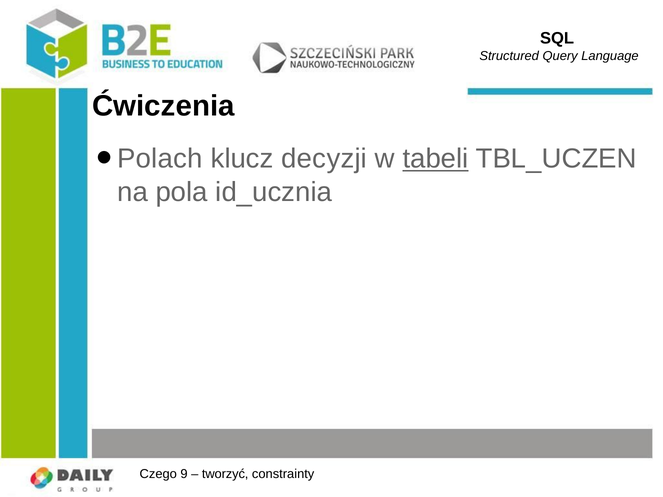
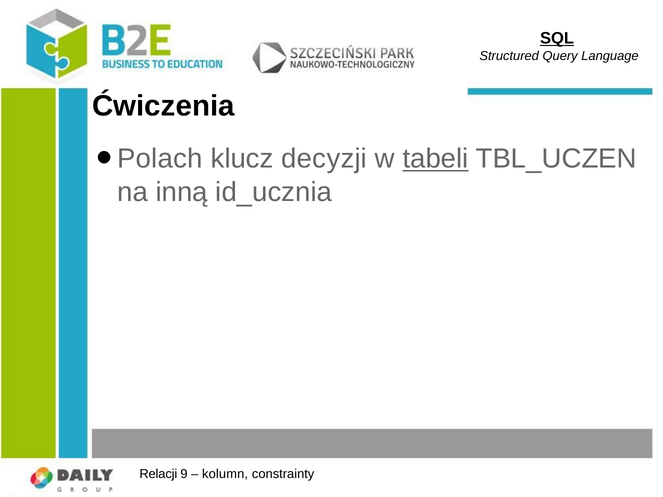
SQL underline: none -> present (557, 38)
pola: pola -> inną (182, 192)
Czego: Czego -> Relacji (158, 474)
tworzyć: tworzyć -> kolumn (225, 474)
